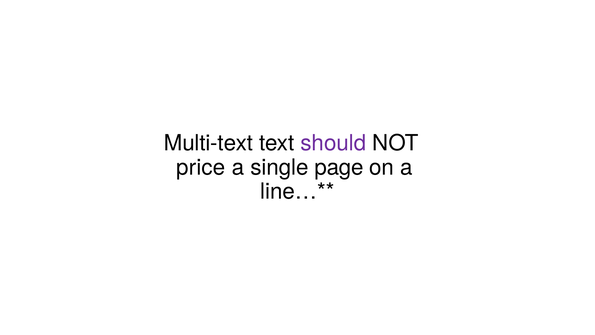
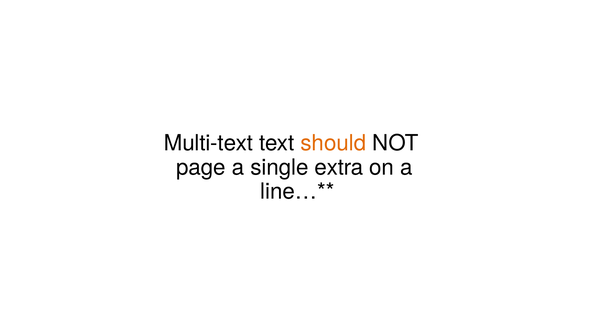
should colour: purple -> orange (333, 143)
price: price -> page (201, 167)
page: page -> extra (339, 167)
